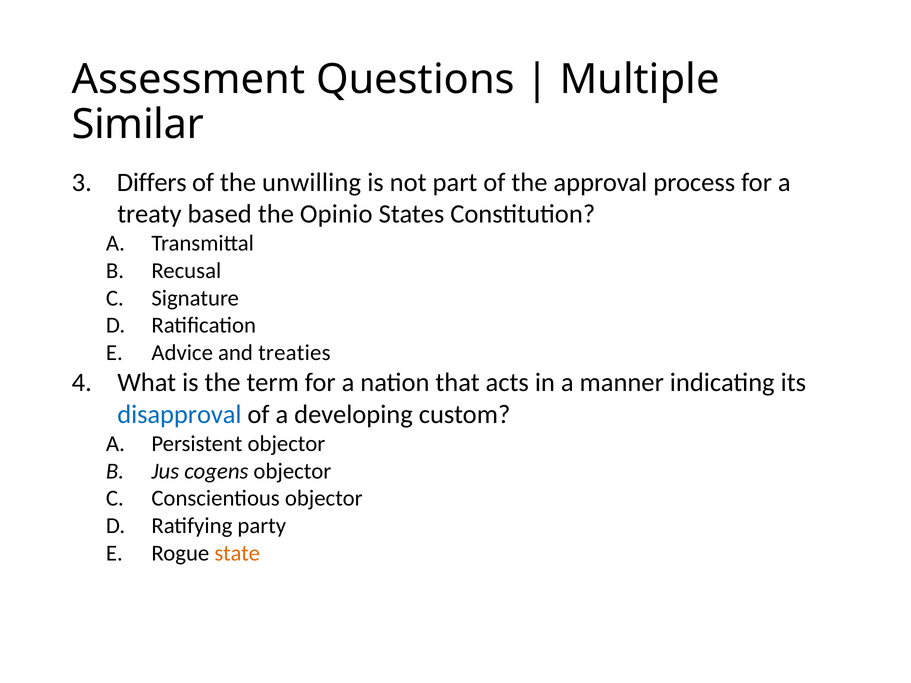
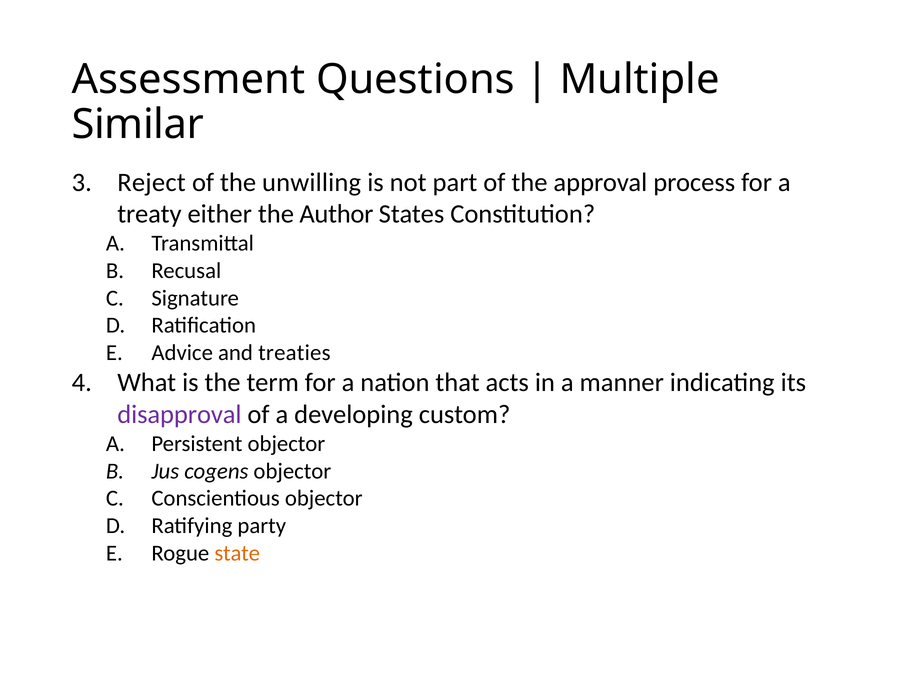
Differs: Differs -> Reject (152, 182)
based: based -> either (220, 214)
Opinio: Opinio -> Author (336, 214)
disapproval colour: blue -> purple (179, 415)
